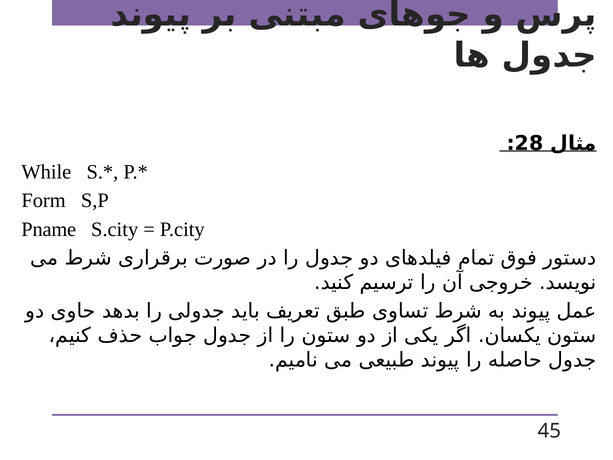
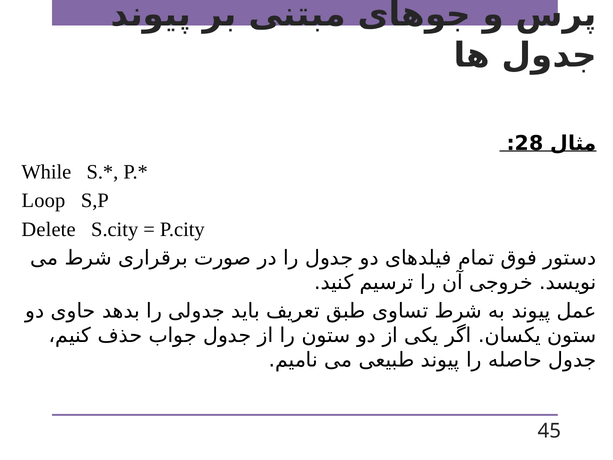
Form: Form -> Loop (43, 201)
Pname: Pname -> Delete (49, 229)
